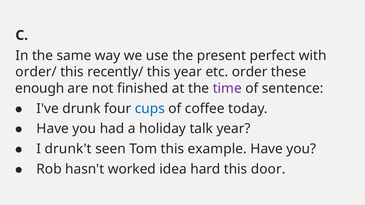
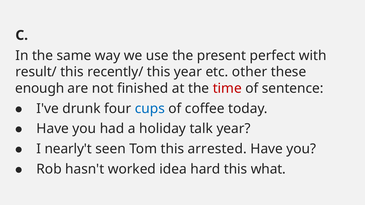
order/: order/ -> result/ (36, 72)
order: order -> other (250, 72)
time colour: purple -> red (227, 88)
drunk't: drunk't -> nearly't (68, 149)
example: example -> arrested (217, 149)
door: door -> what (268, 169)
